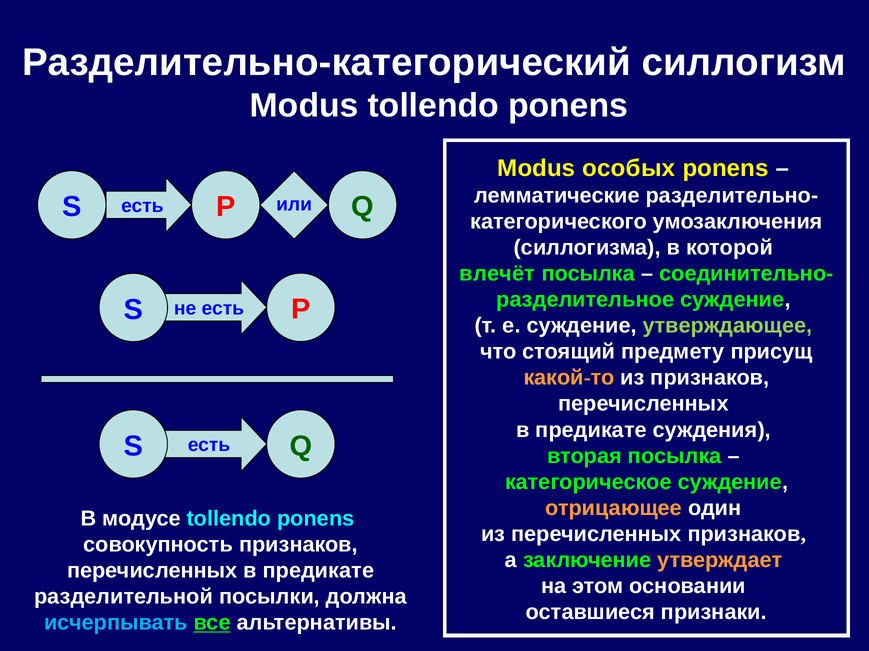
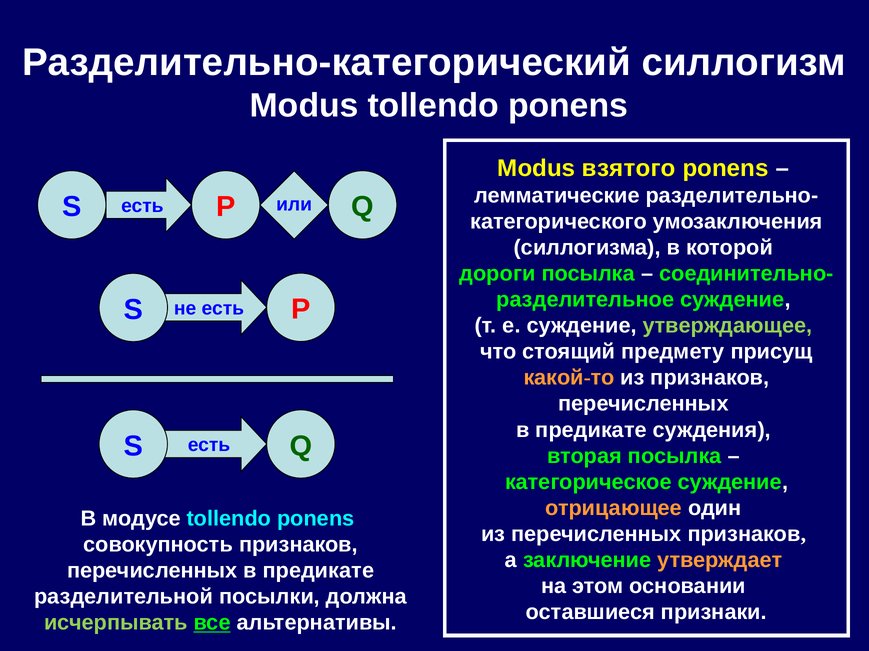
особых: особых -> взятого (629, 168)
влечёт: влечёт -> дороги (497, 274)
исчерпывать colour: light blue -> light green (116, 623)
